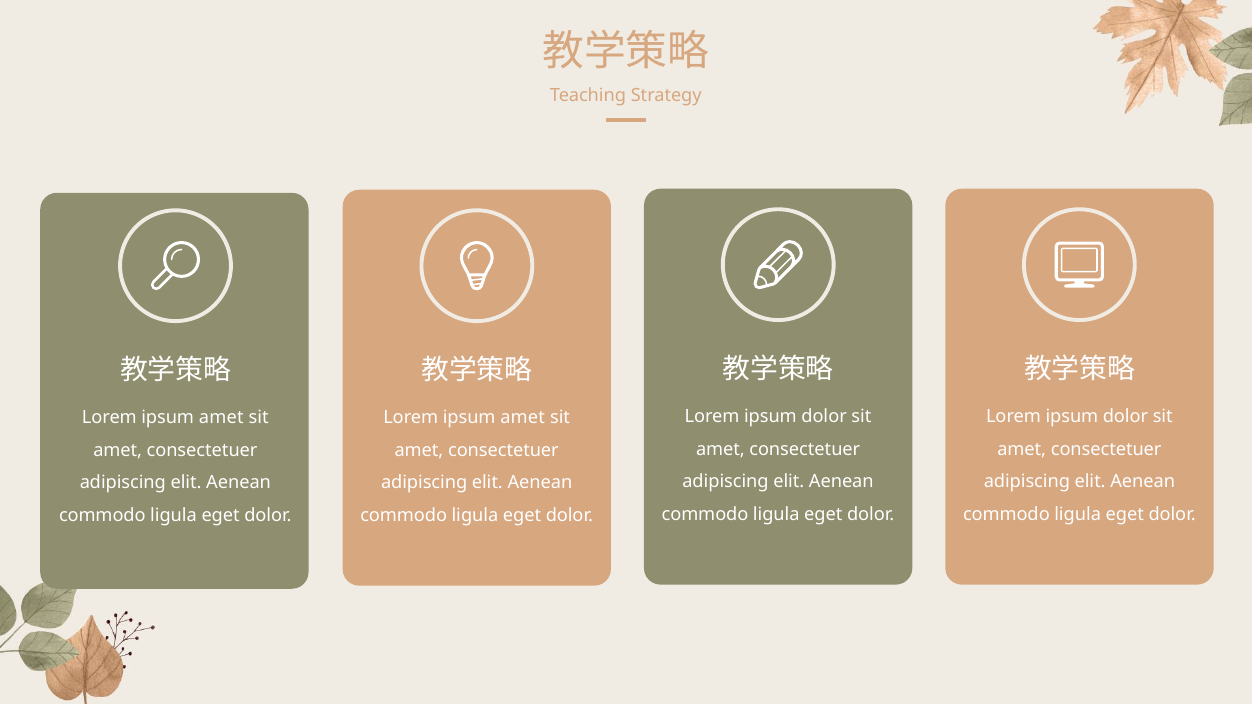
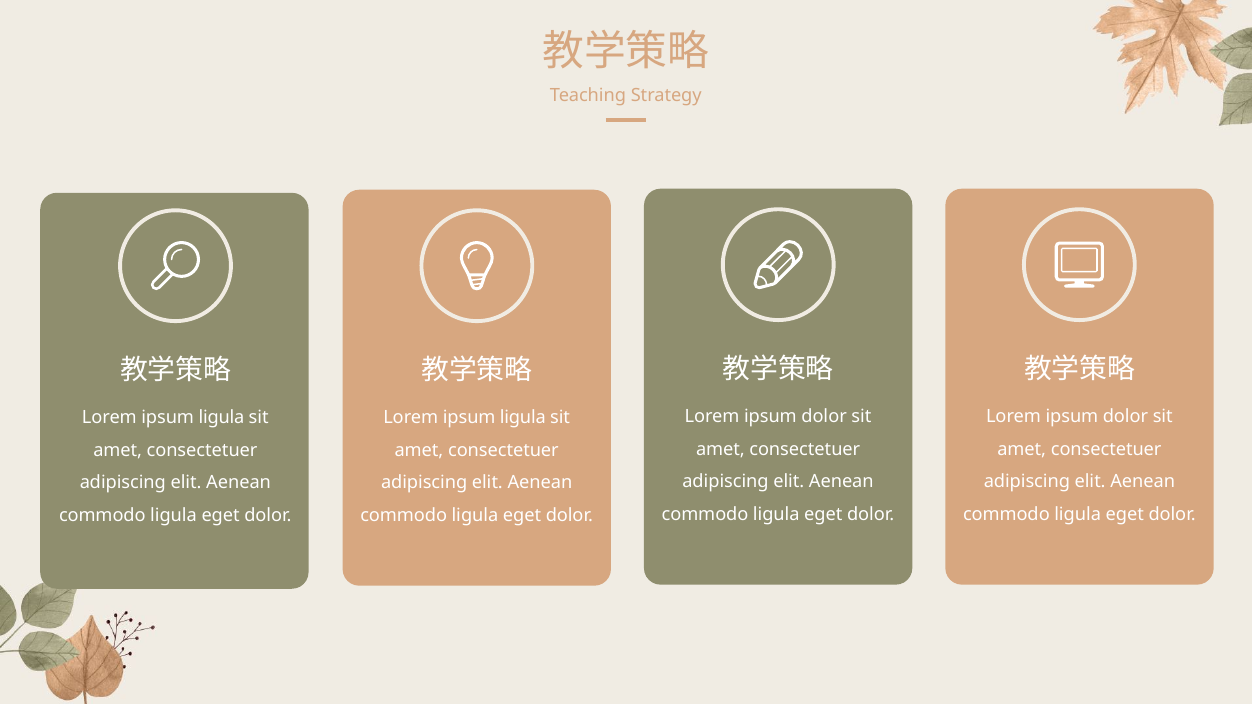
amet: amet -> ligula (221, 417)
amet: amet -> ligula (523, 417)
